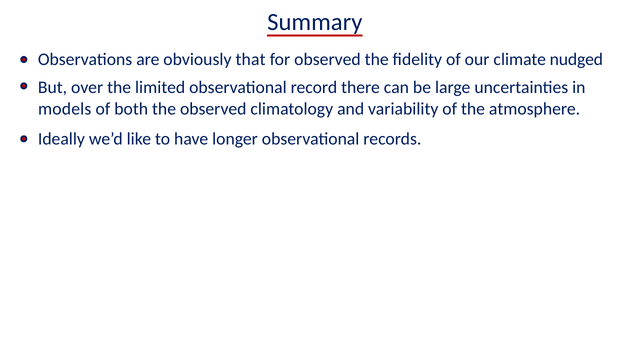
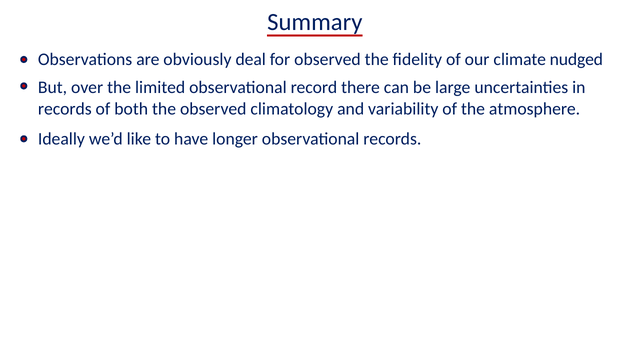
that: that -> deal (251, 60)
models: models -> records (65, 109)
